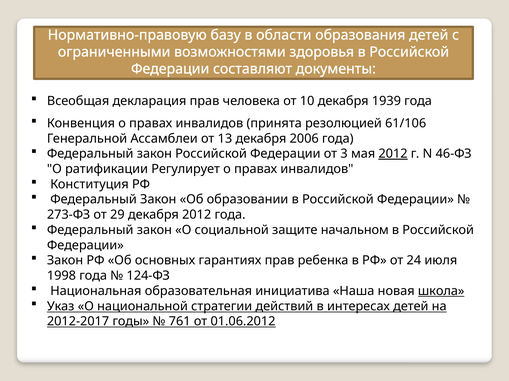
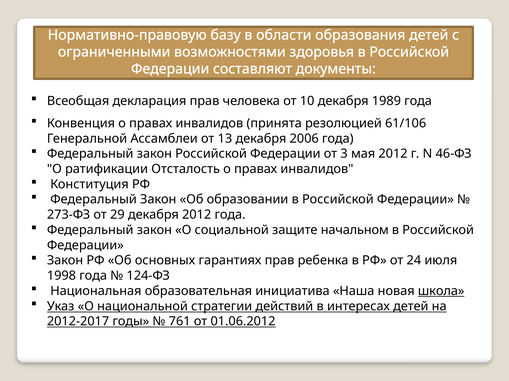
1939: 1939 -> 1989 (386, 101)
2012 underline: present -> none (393, 154)
Регулирует: Регулирует -> Отсталость (186, 169)
